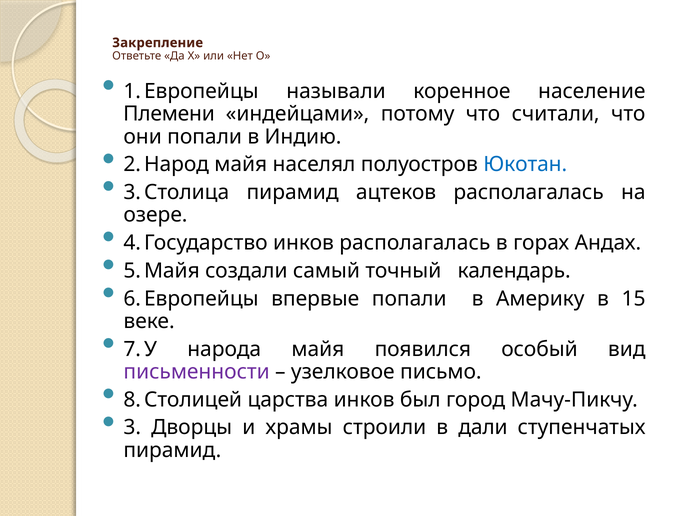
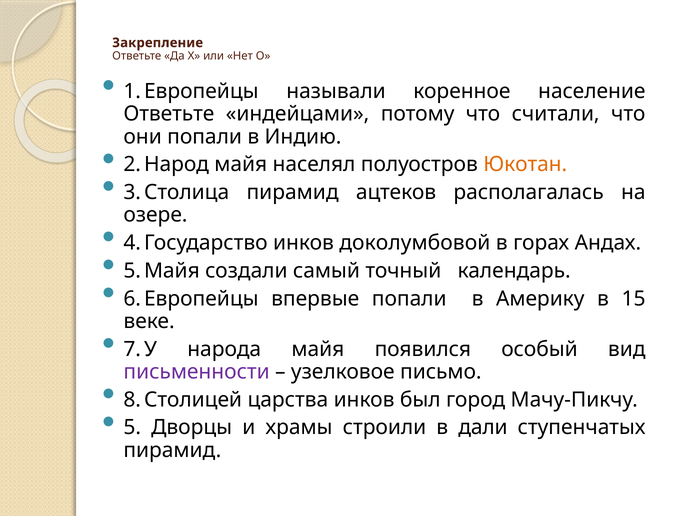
Племени: Племени -> Ответьте (169, 114)
Юкотан colour: blue -> orange (525, 164)
инков располагалась: располагалась -> доколумбовой (415, 243)
3: 3 -> 5 (132, 427)
